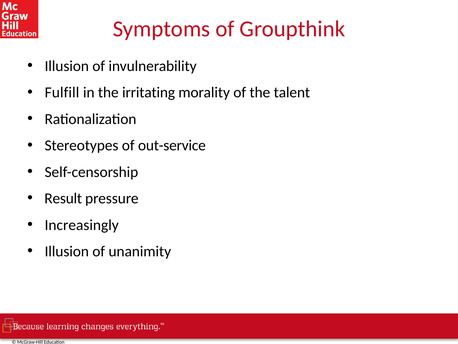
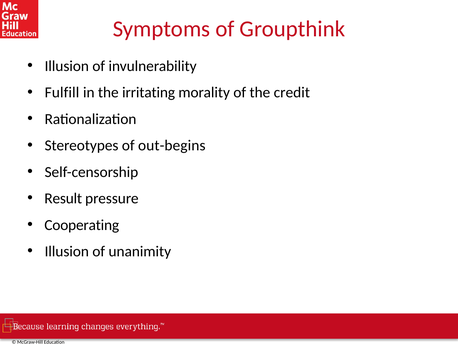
talent: talent -> credit (292, 92)
out-service: out-service -> out-begins (172, 145)
Increasingly: Increasingly -> Cooperating (82, 225)
